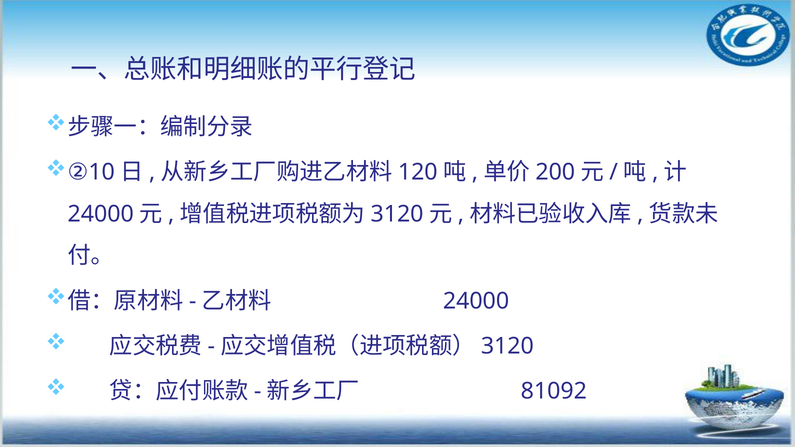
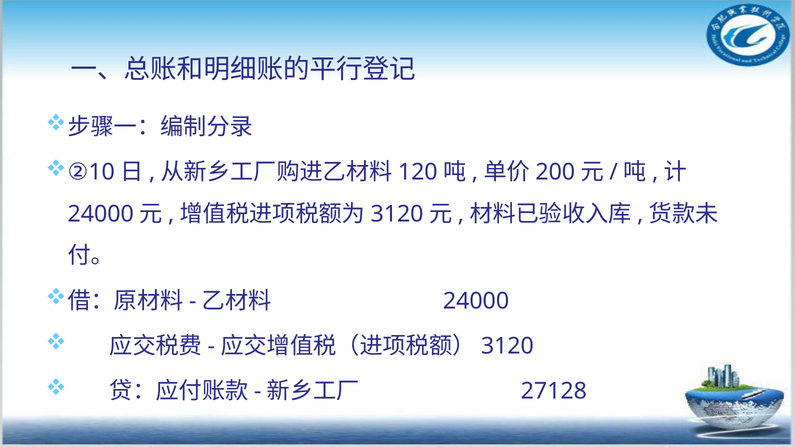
81092: 81092 -> 27128 (554, 391)
